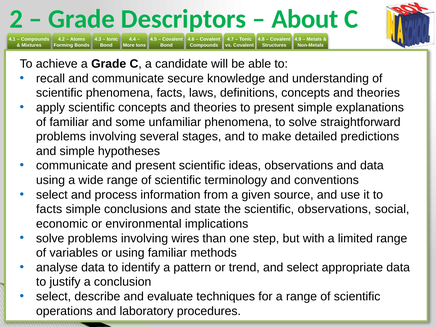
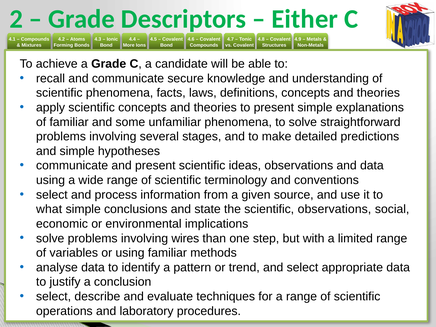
About: About -> Either (305, 19)
facts: facts -> what (49, 209)
